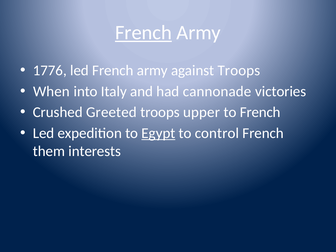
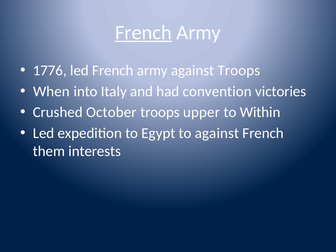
cannonade: cannonade -> convention (217, 91)
Greeted: Greeted -> October (111, 112)
to French: French -> Within (260, 112)
Egypt underline: present -> none (158, 133)
to control: control -> against (217, 133)
